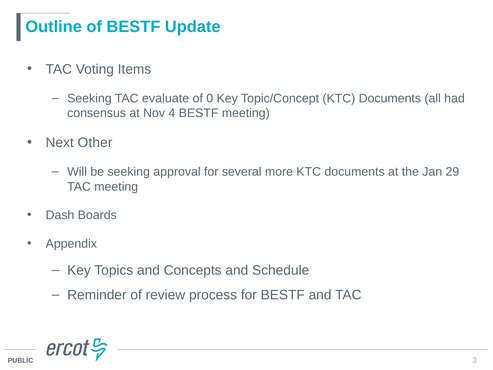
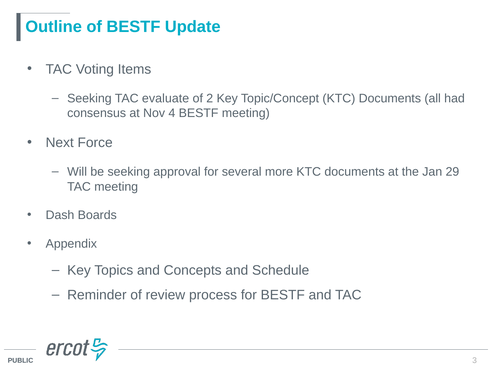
0: 0 -> 2 (210, 98)
Other: Other -> Force (95, 143)
